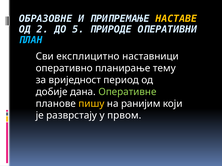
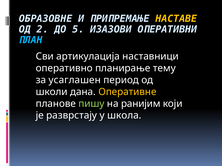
ПРИРОДЕ: ПРИРОДЕ -> ИЗАЗОВИ (111, 29)
експлицитно: експлицитно -> артикулација (88, 57)
вриједност: вриједност -> усаглашен (75, 80)
добије: добије -> школи (52, 92)
Оперативне colour: light green -> yellow (127, 92)
пишу colour: yellow -> light green (91, 104)
првом: првом -> школа (124, 116)
